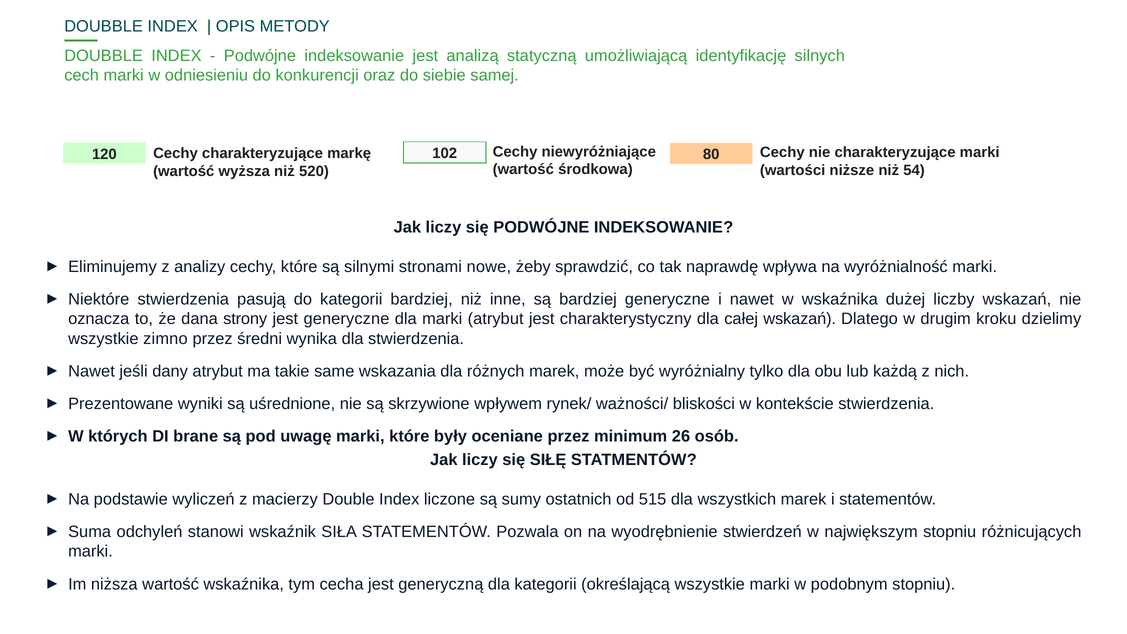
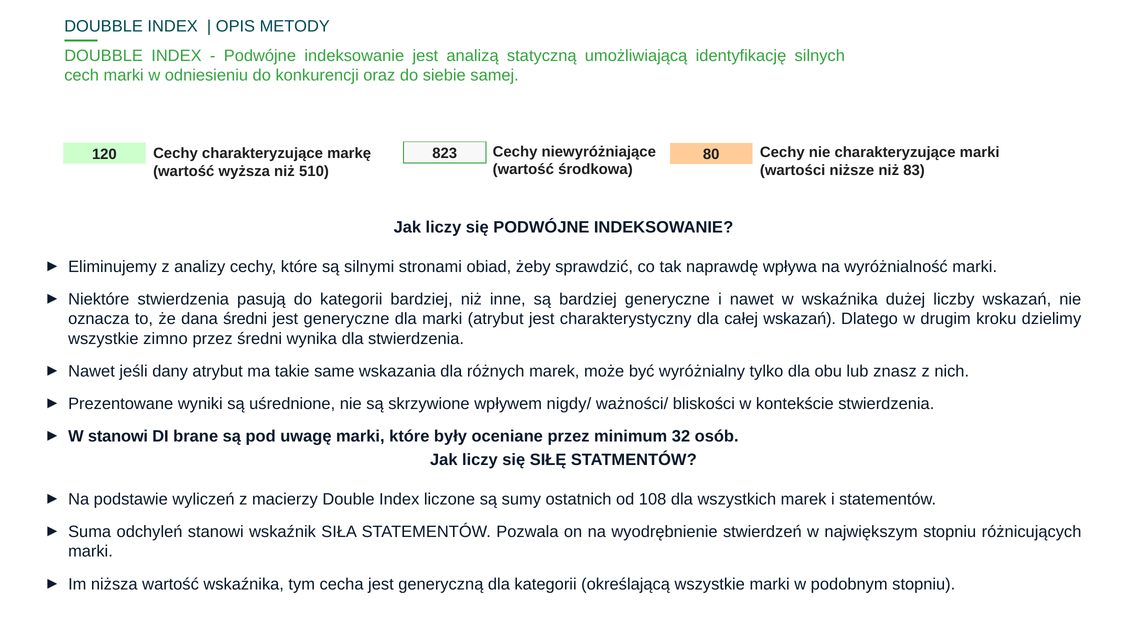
102: 102 -> 823 (445, 153)
54: 54 -> 83 (914, 170)
520: 520 -> 510 (314, 171)
nowe: nowe -> obiad (489, 267)
dana strony: strony -> średni (245, 319)
każdą: każdą -> znasz (895, 371)
rynek/: rynek/ -> nigdy/ (569, 404)
W których: których -> stanowi (118, 436)
26: 26 -> 32 (681, 436)
515: 515 -> 108 (653, 499)
